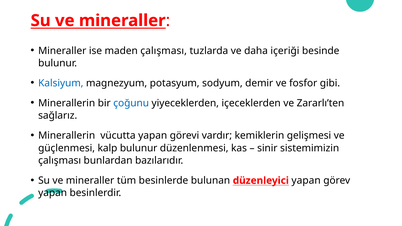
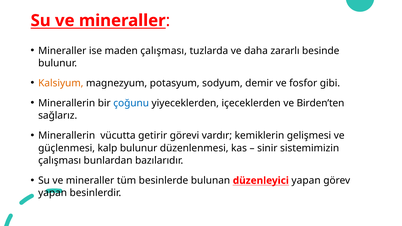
içeriği: içeriği -> zararlı (285, 51)
Kalsiyum colour: blue -> orange (61, 83)
Zararlı’ten: Zararlı’ten -> Birden’ten (320, 103)
vücutta yapan: yapan -> getirir (153, 136)
